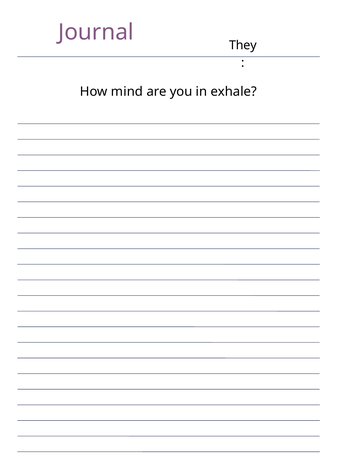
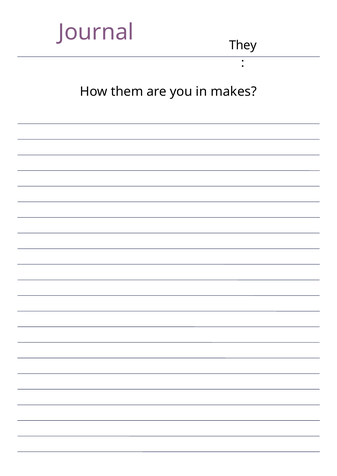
mind: mind -> them (127, 92)
exhale: exhale -> makes (234, 92)
